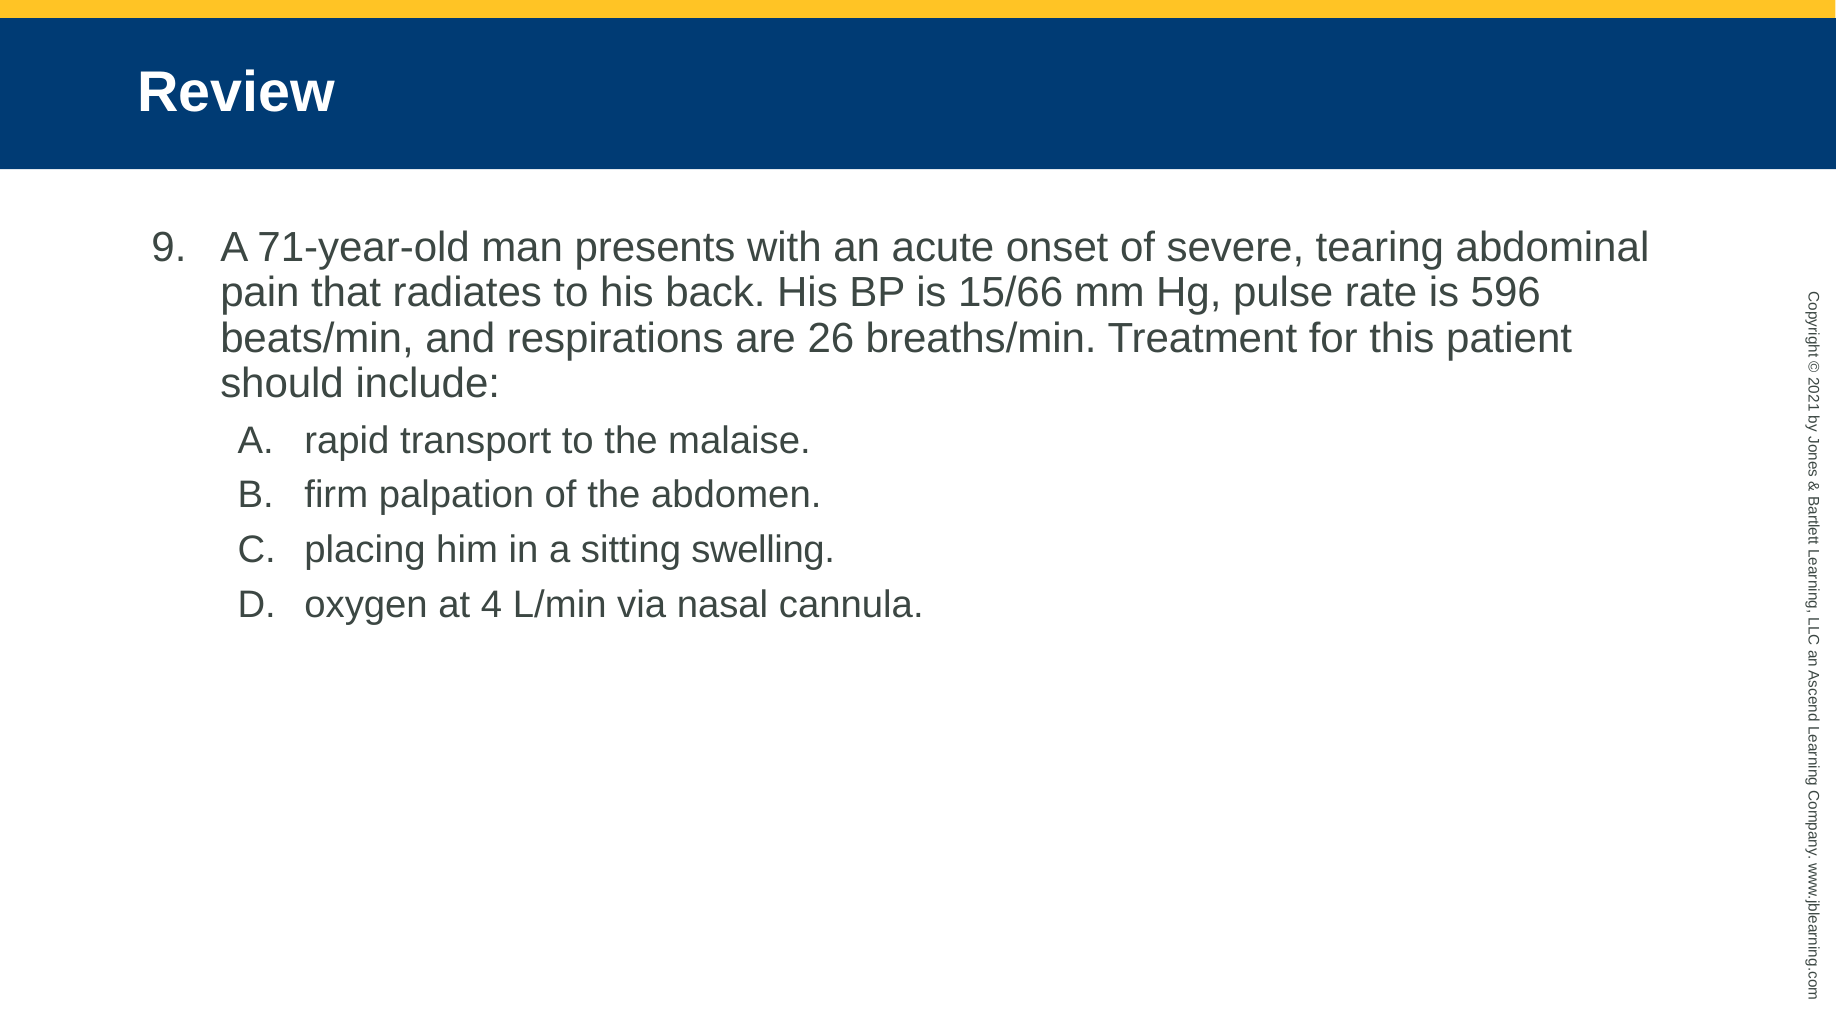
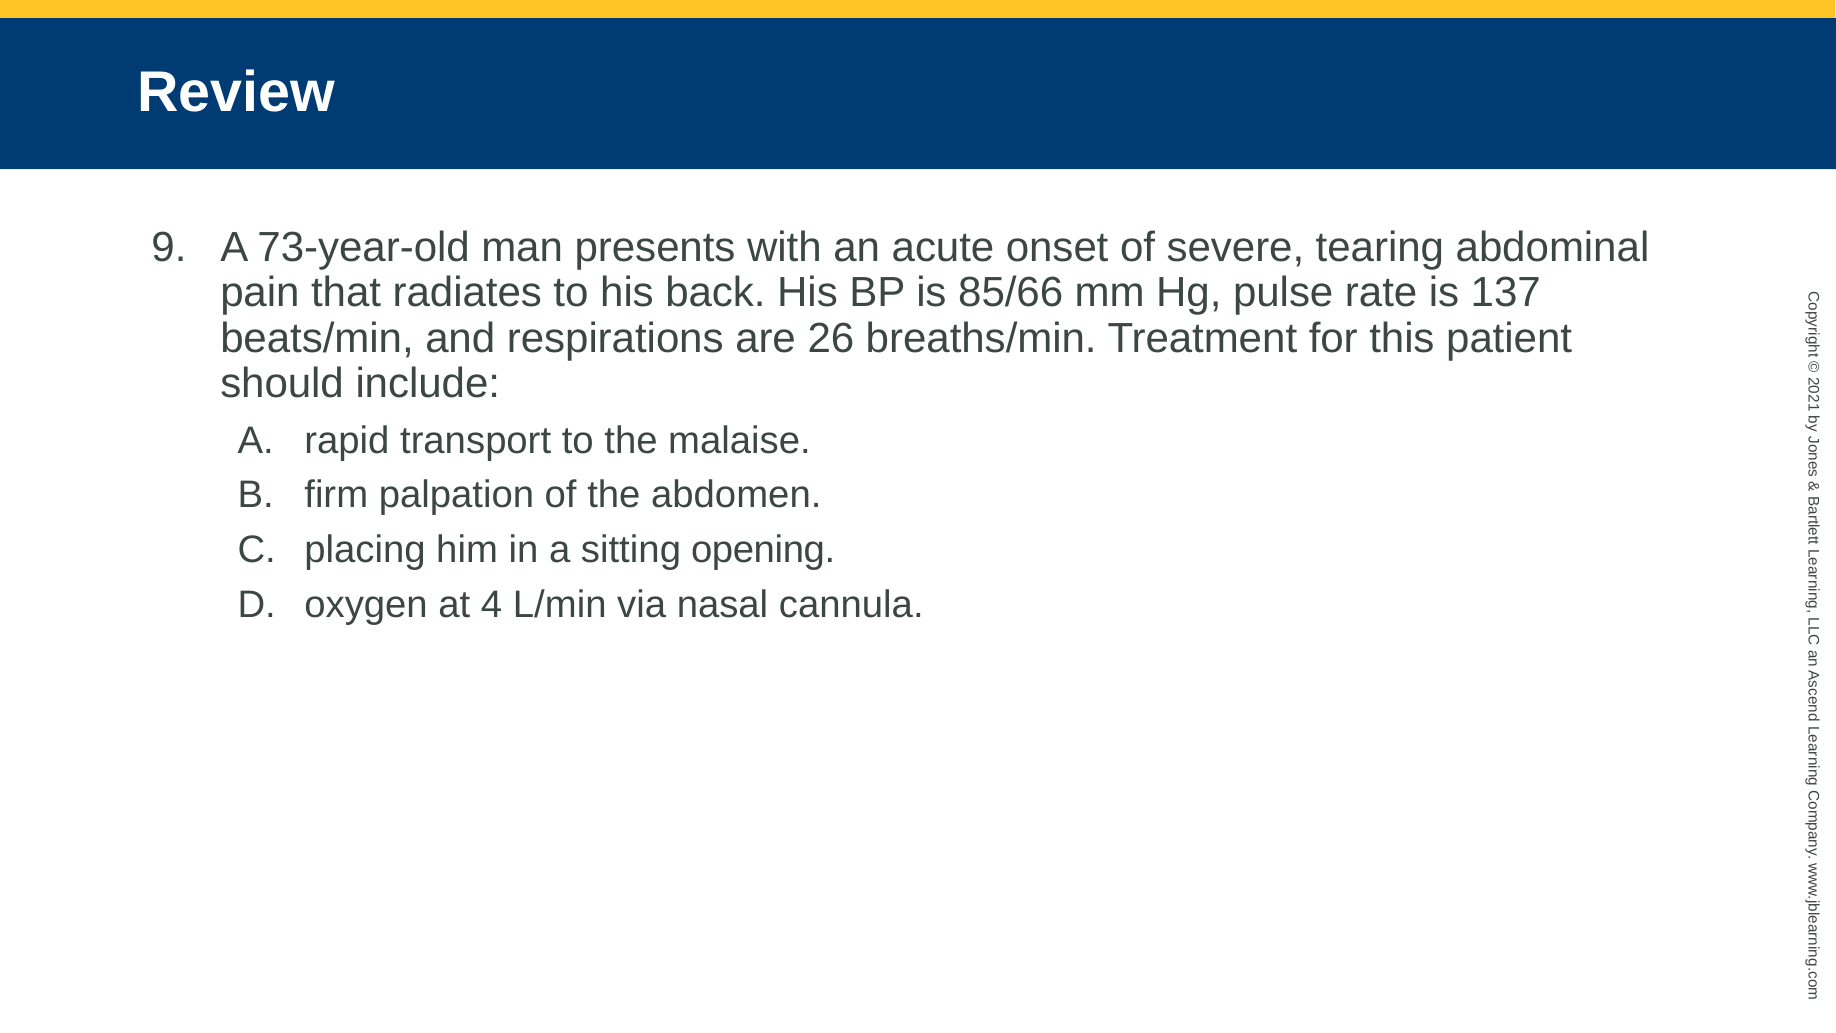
71-year-old: 71-year-old -> 73-year-old (364, 247)
15/66: 15/66 -> 85/66 (1011, 293)
596: 596 -> 137 (1506, 293)
swelling: swelling -> opening (763, 550)
